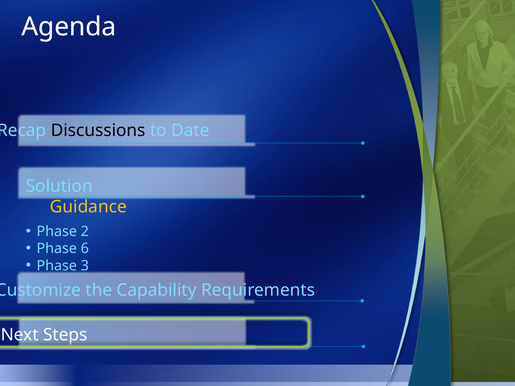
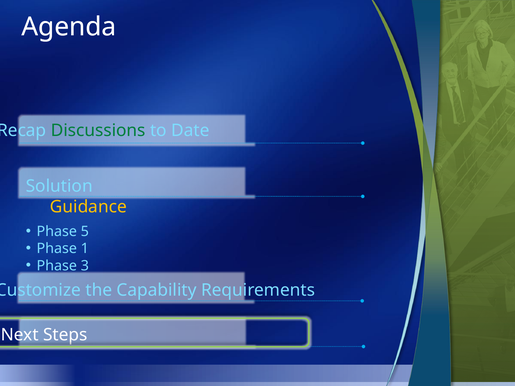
Discussions colour: black -> green (98, 131)
2: 2 -> 5 (85, 232)
6: 6 -> 1 (85, 249)
